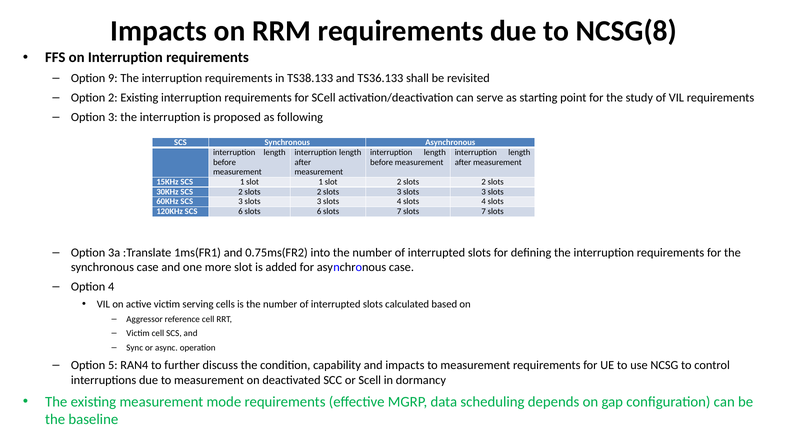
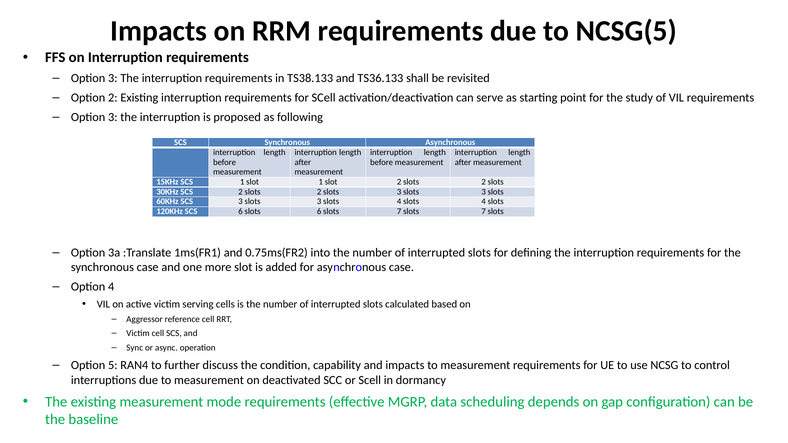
NCSG(8: NCSG(8 -> NCSG(5 (626, 31)
9: 9 -> 3 (113, 78)
